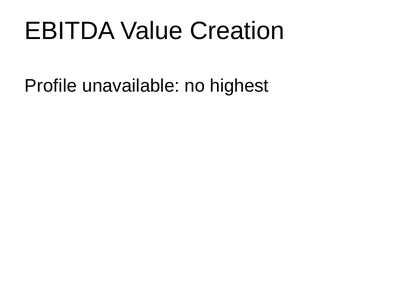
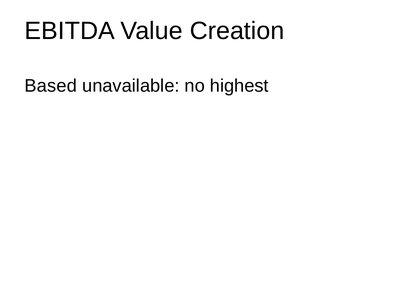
Profile: Profile -> Based (51, 86)
